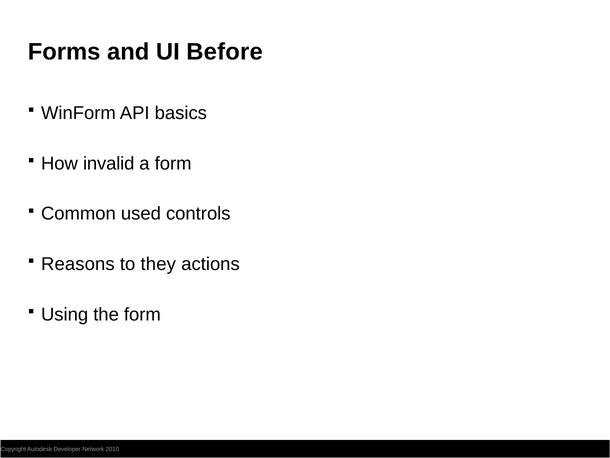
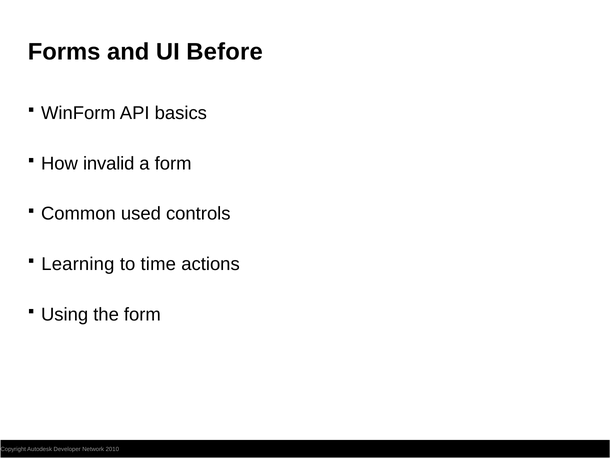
Reasons: Reasons -> Learning (78, 264)
they: they -> time (158, 264)
